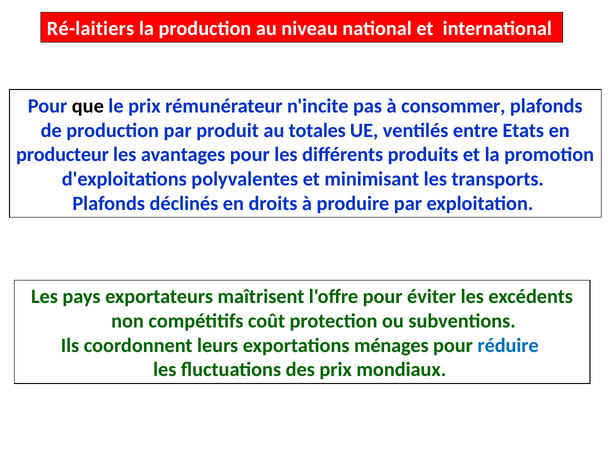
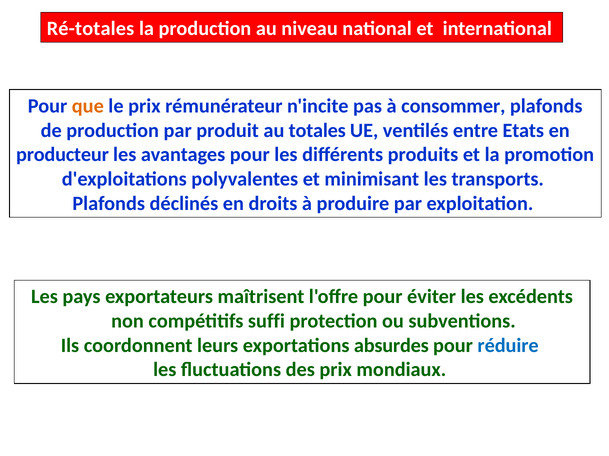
Ré-laitiers: Ré-laitiers -> Ré-totales (91, 29)
que colour: black -> orange (88, 106)
coût: coût -> suffi (266, 322)
ménages: ménages -> absurdes (391, 346)
